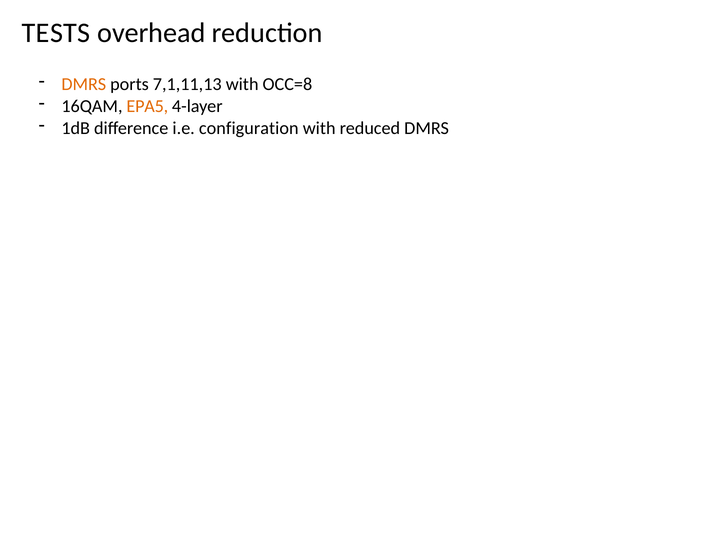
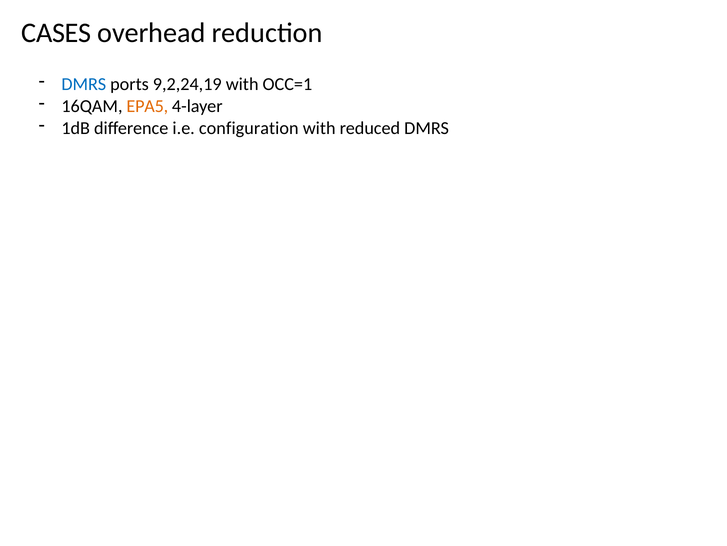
TESTS: TESTS -> CASES (56, 33)
DMRS colour: orange -> blue (84, 84)
7,1,11,13: 7,1,11,13 -> 9,2,24,19 (187, 84)
OCC=8: OCC=8 -> OCC=1 (287, 84)
